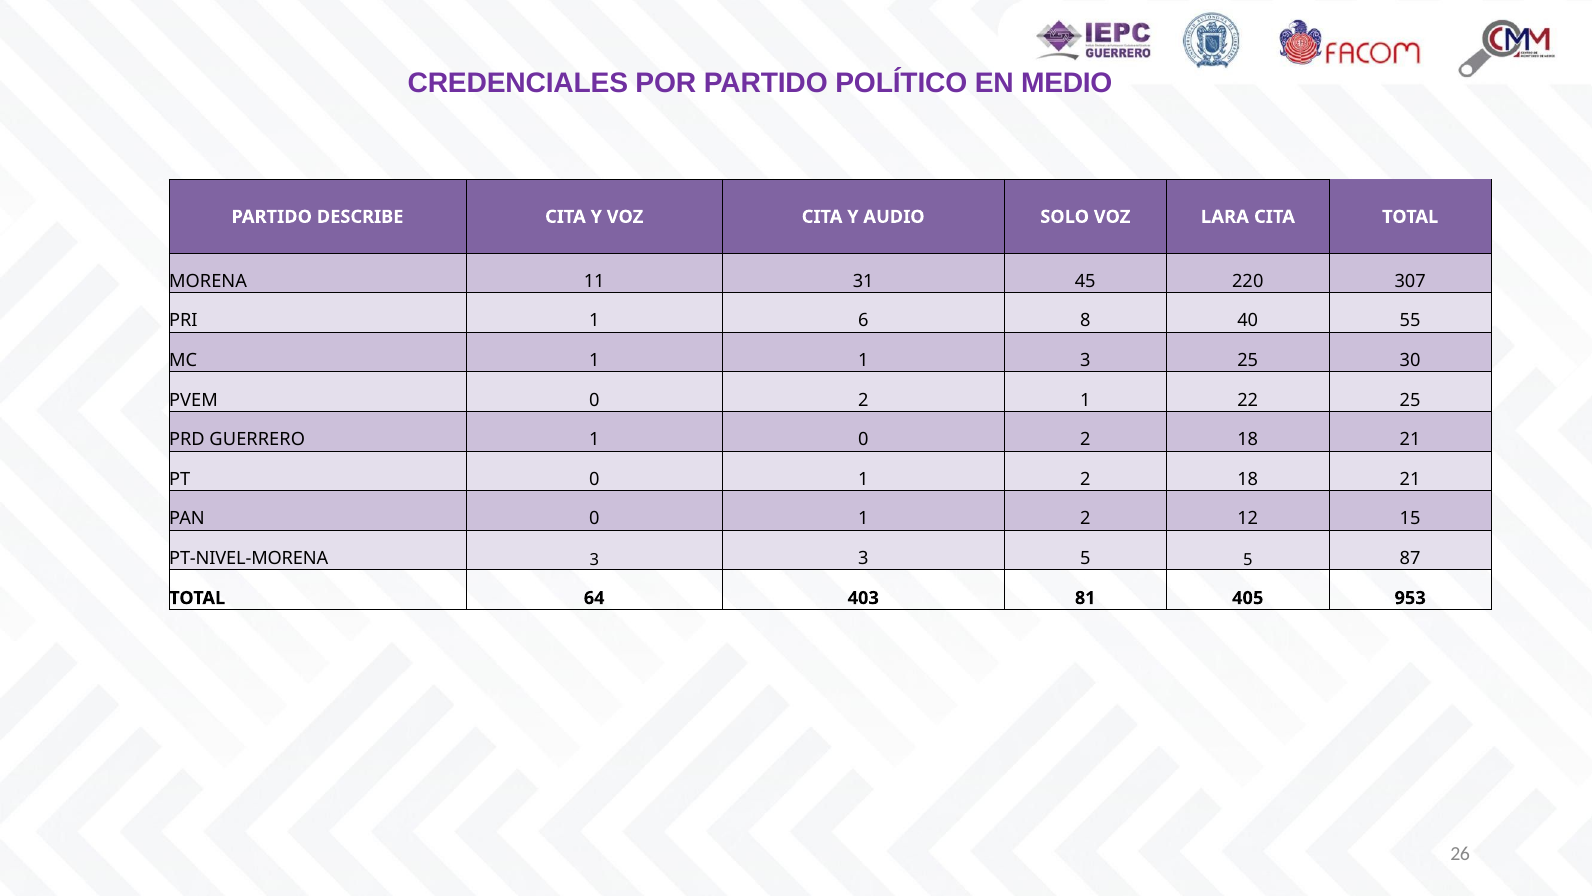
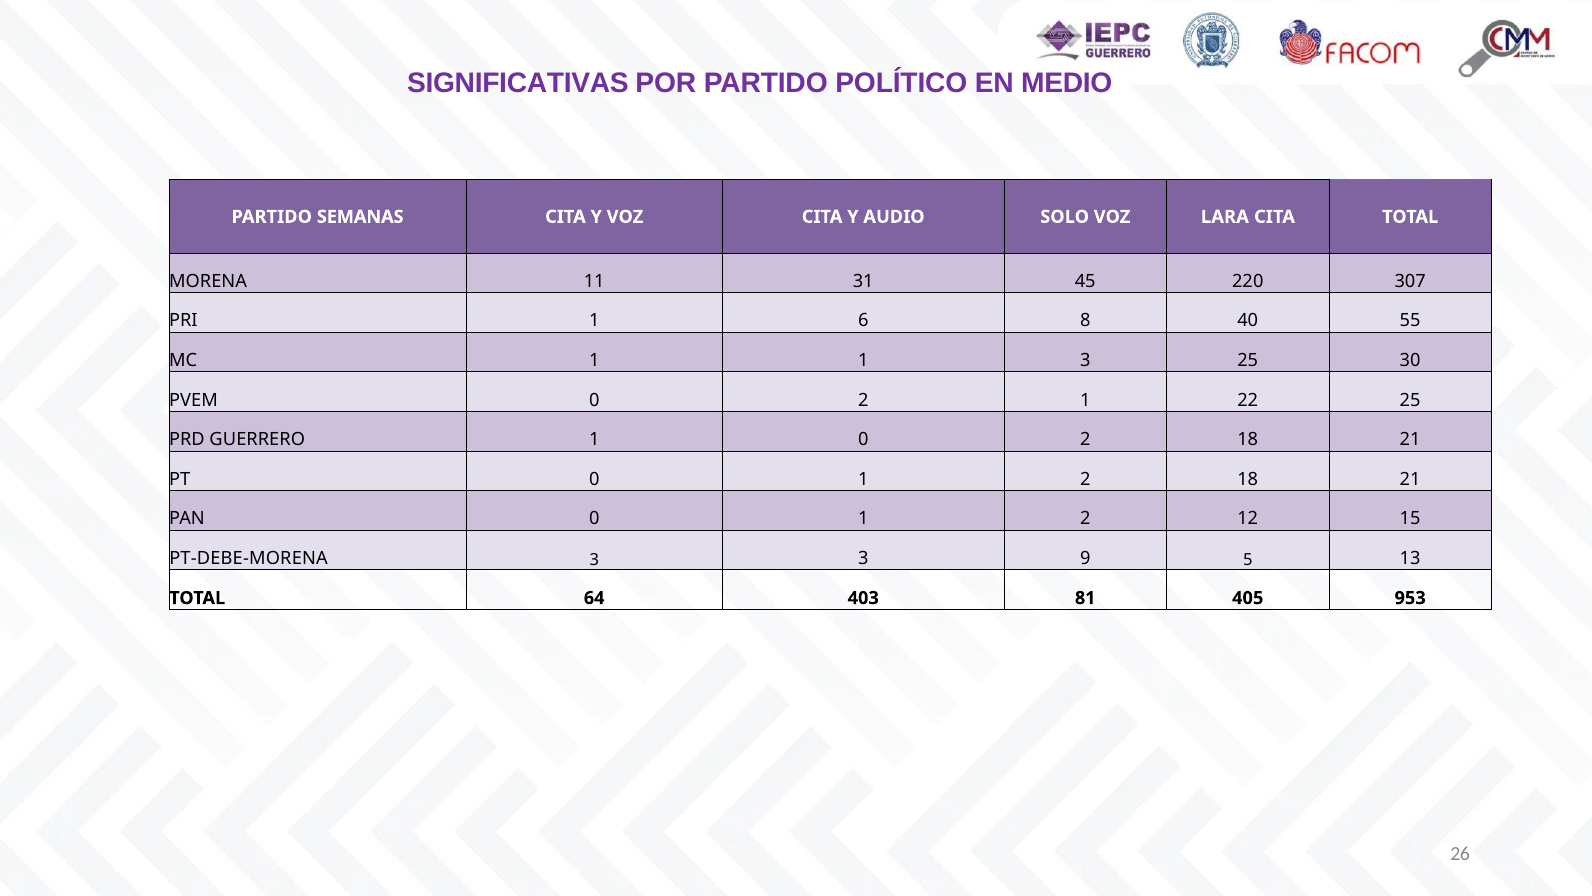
CREDENCIALES: CREDENCIALES -> SIGNIFICATIVAS (518, 83)
DESCRIBE: DESCRIBE -> SEMANAS (360, 217)
PT-NIVEL-MORENA: PT-NIVEL-MORENA -> PT-DEBE-MORENA (249, 558)
3 5: 5 -> 9 (1085, 558)
87: 87 -> 13 (1410, 558)
